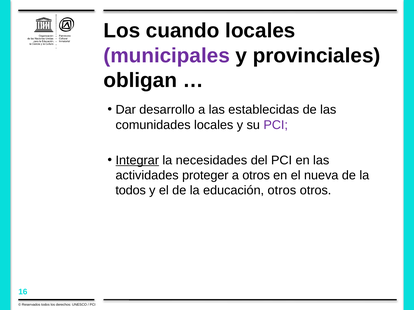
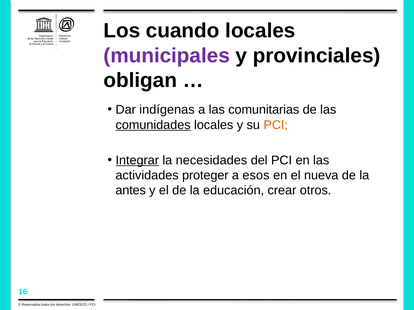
desarrollo: desarrollo -> indígenas (167, 110)
establecidas: establecidas -> comunitarias (264, 110)
comunidades underline: none -> present (153, 125)
PCI colour: purple -> orange (276, 125)
a otros: otros -> esos (256, 176)
todos: todos -> antes (131, 191)
educación otros: otros -> crear (282, 191)
